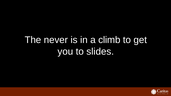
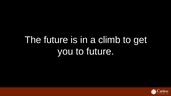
The never: never -> future (56, 40)
to slides: slides -> future (100, 52)
